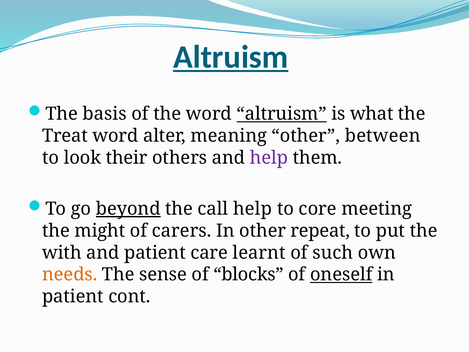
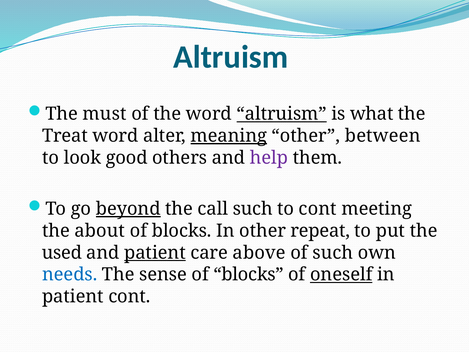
Altruism underline: present -> none (231, 57)
basis: basis -> must (105, 114)
meaning underline: none -> present (229, 136)
their: their -> good (127, 158)
call help: help -> such (253, 209)
to core: core -> cont (318, 209)
might: might -> about (100, 231)
carers: carers -> blocks (182, 231)
with: with -> used (62, 253)
patient underline: none -> present (155, 253)
learnt: learnt -> above (259, 253)
needs colour: orange -> blue (70, 274)
